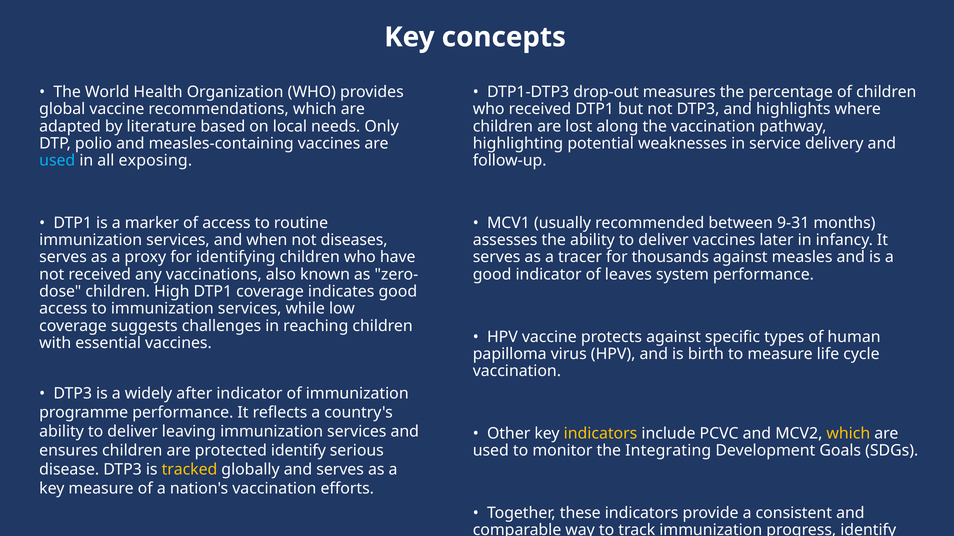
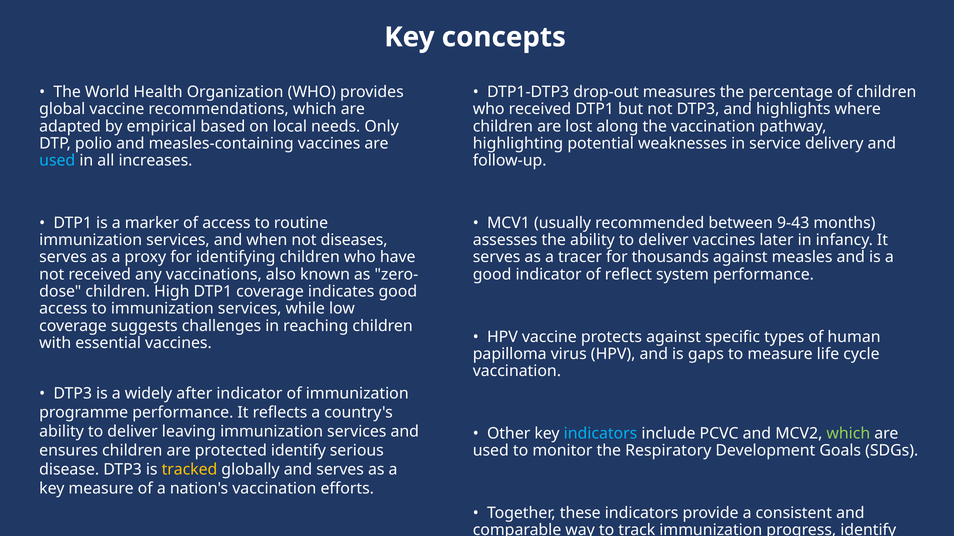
literature: literature -> empirical (161, 126)
exposing: exposing -> increases (155, 161)
9-31: 9-31 -> 9-43 (793, 223)
leaves: leaves -> reflect (628, 275)
birth: birth -> gaps (706, 354)
indicators colour: yellow -> light blue (601, 434)
which colour: yellow -> light green (848, 434)
Integrating: Integrating -> Respiratory (668, 451)
